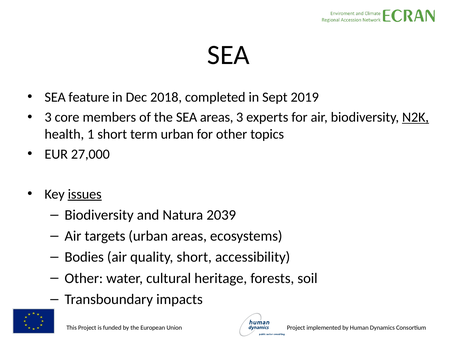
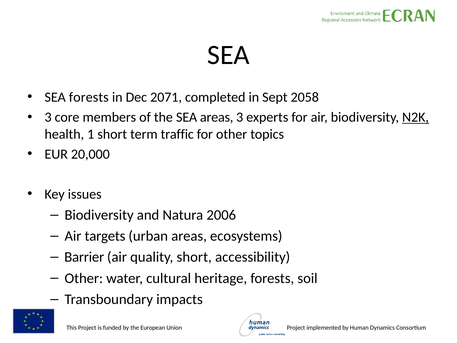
SEA feature: feature -> forests (89, 97)
2018: 2018 -> 2071 (166, 97)
2019: 2019 -> 2058 (305, 97)
term urban: urban -> traffic (177, 134)
27,000: 27,000 -> 20,000 (90, 154)
issues underline: present -> none (85, 194)
2039: 2039 -> 2006 (221, 215)
Bodies: Bodies -> Barrier (84, 257)
